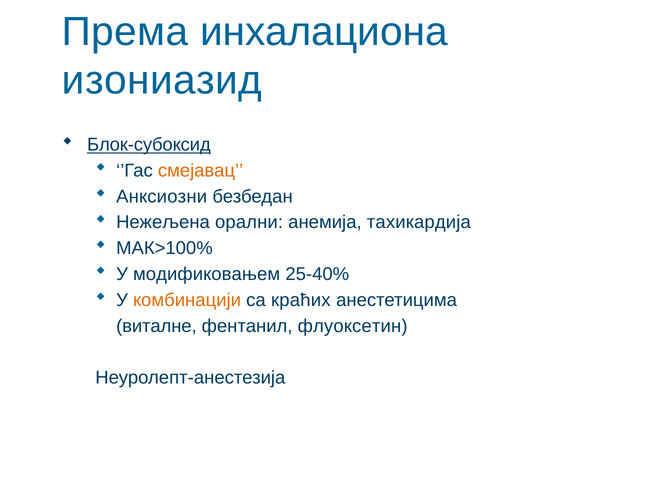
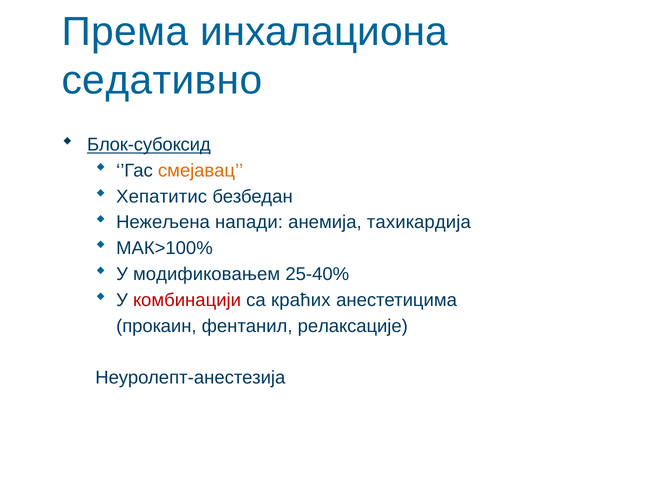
изониазид: изониазид -> седативно (162, 81)
Анксиозни: Анксиозни -> Хепатитис (162, 197)
орални: орални -> напади (249, 223)
комбинацији colour: orange -> red (187, 300)
виталне: виталне -> прокаин (156, 326)
флуоксетин: флуоксетин -> релаксације (353, 326)
